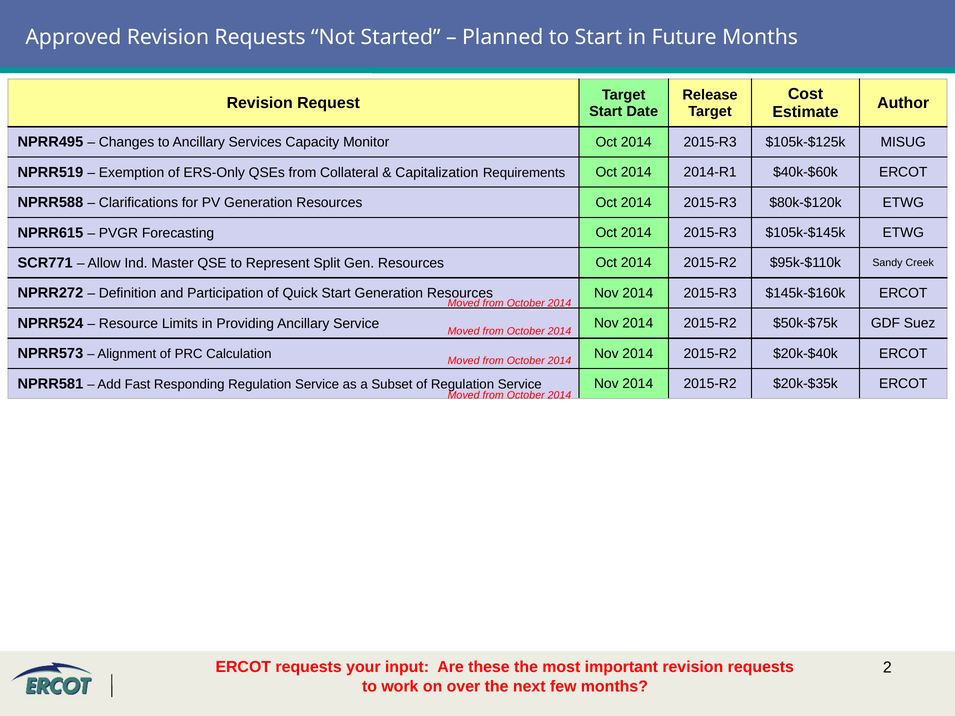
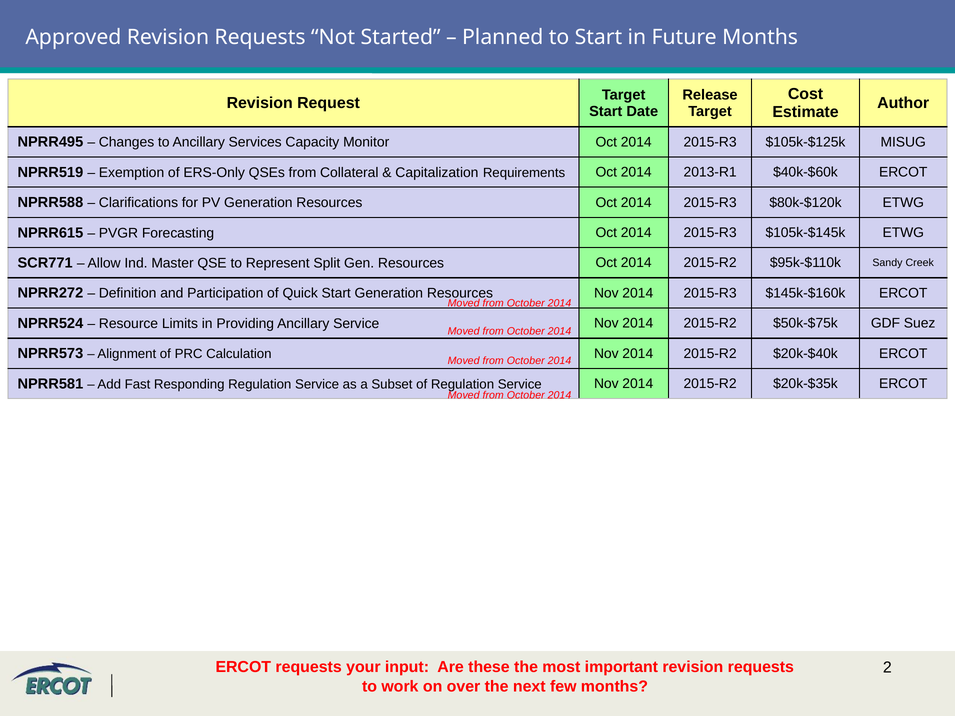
2014-R1: 2014-R1 -> 2013-R1 (710, 172)
